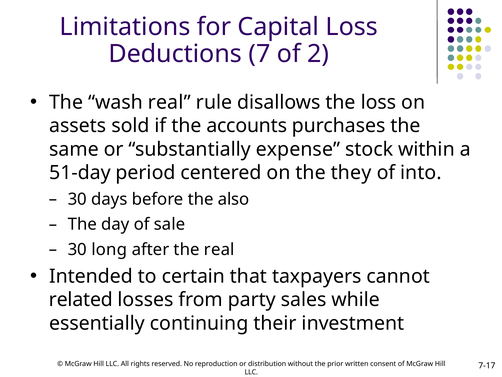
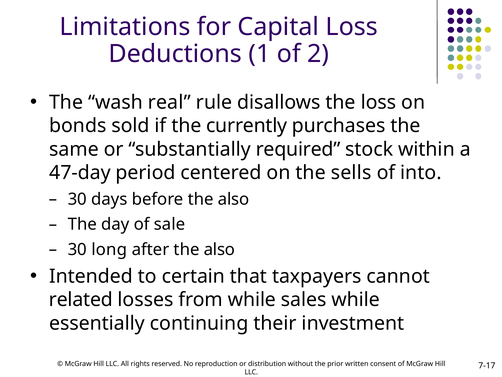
7: 7 -> 1 (259, 54)
assets: assets -> bonds (78, 126)
accounts: accounts -> currently (247, 126)
expense: expense -> required (298, 149)
51-day: 51-day -> 47-day (80, 172)
they: they -> sells (351, 172)
after the real: real -> also (219, 249)
from party: party -> while (252, 299)
